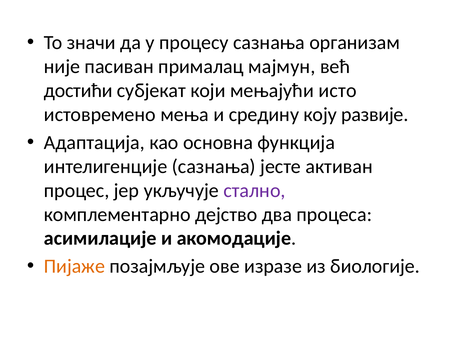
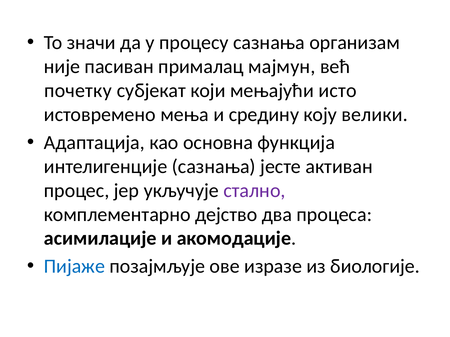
достићи: достићи -> почетку (78, 91)
развије: развије -> велики (375, 115)
Пијаже colour: orange -> blue (74, 267)
